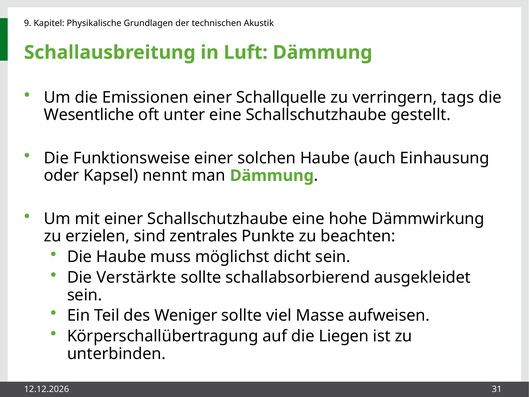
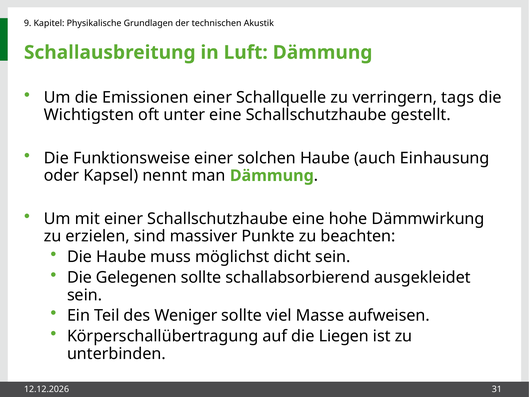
Wesentliche: Wesentliche -> Wichtigsten (89, 115)
zentrales: zentrales -> massiver (204, 236)
Verstärkte: Verstärkte -> Gelegenen (136, 277)
